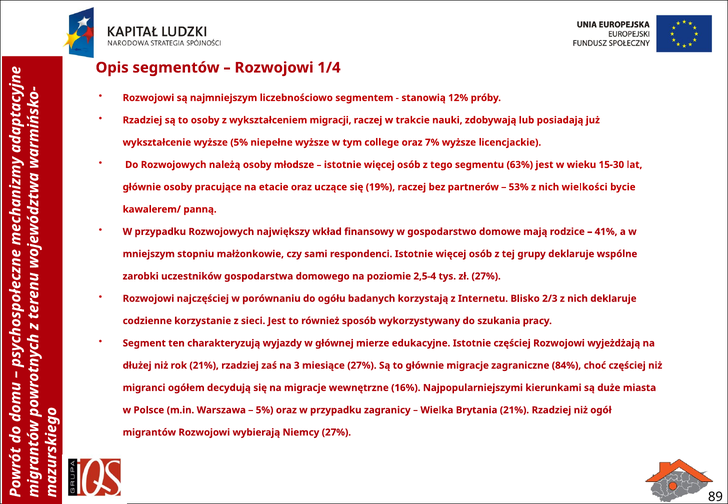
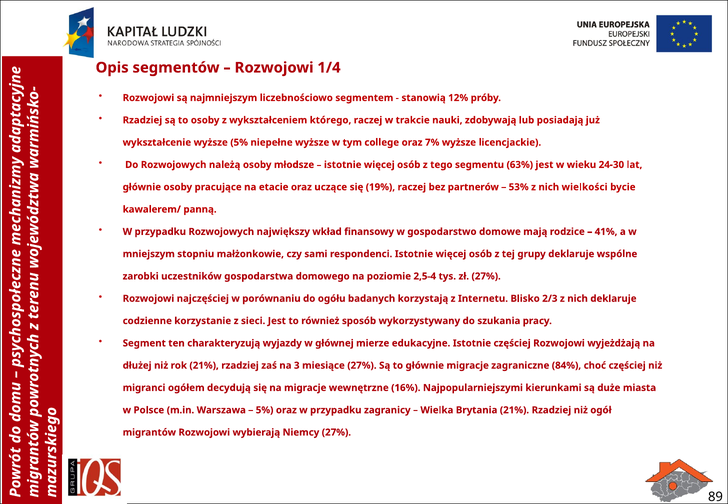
migracji: migracji -> którego (330, 120)
15-30: 15-30 -> 24-30 (611, 165)
